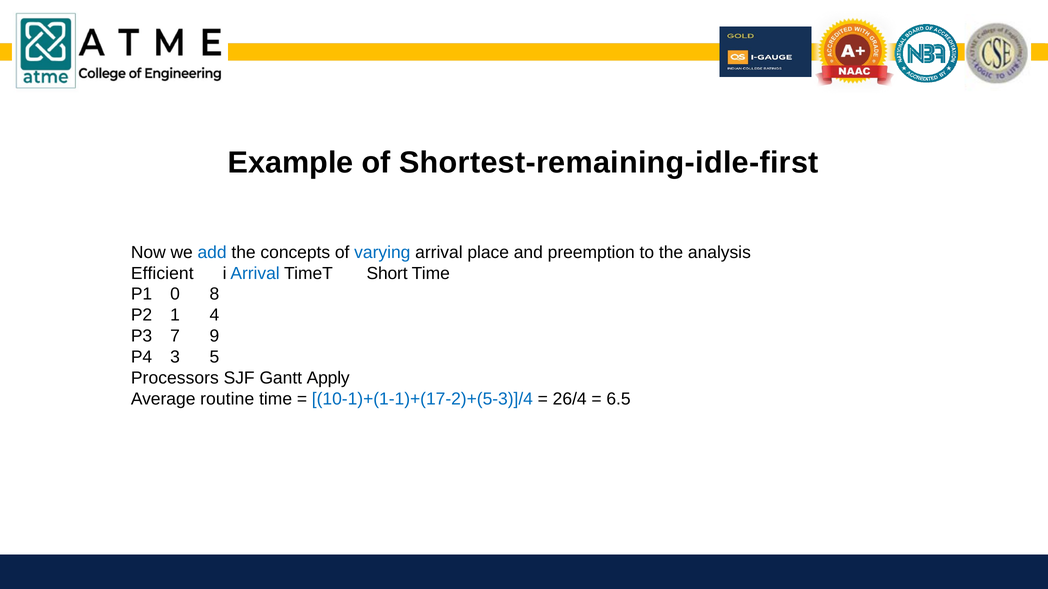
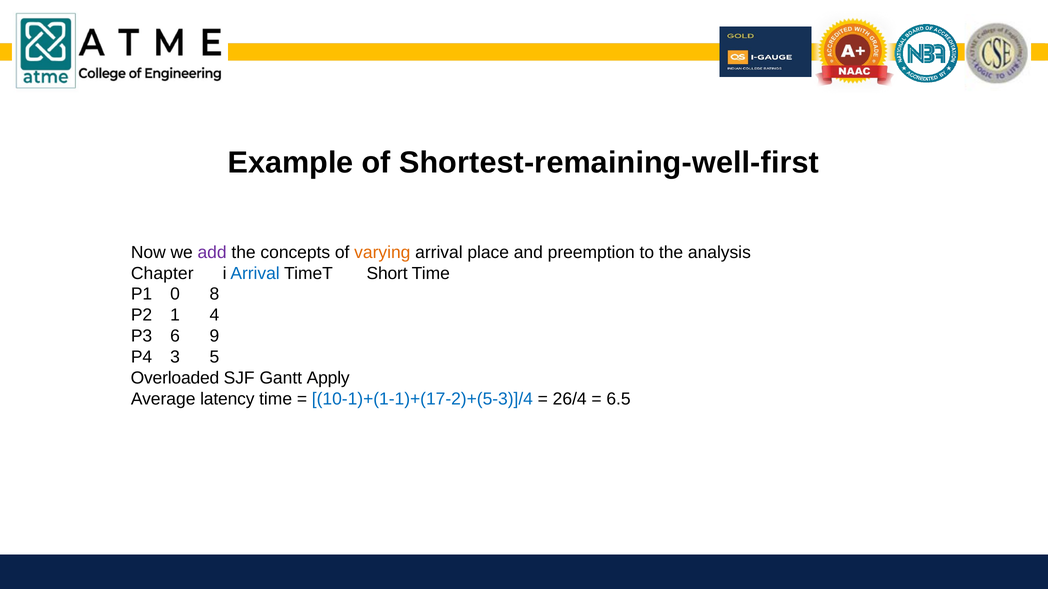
Shortest-remaining-idle-first: Shortest-remaining-idle-first -> Shortest-remaining-well-first (609, 163)
add colour: blue -> purple (212, 253)
varying colour: blue -> orange (382, 253)
Efficient: Efficient -> Chapter (162, 273)
7: 7 -> 6 (175, 336)
Processors: Processors -> Overloaded (175, 378)
routine: routine -> latency (227, 399)
